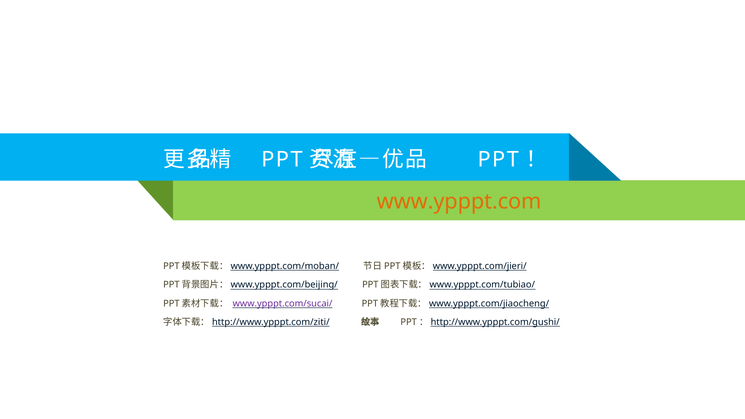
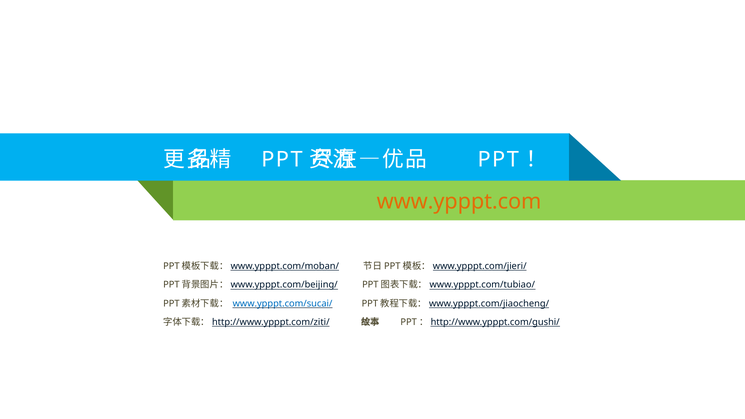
www.ypppt.com/sucai/ colour: purple -> blue (283, 303)
